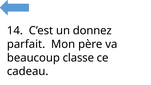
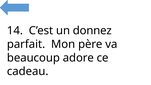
classe: classe -> adore (78, 58)
